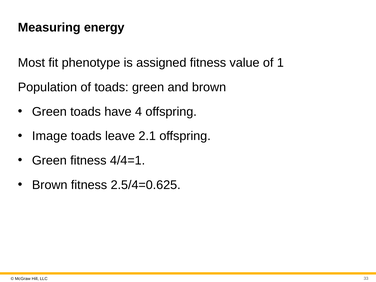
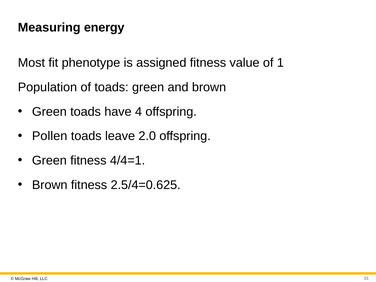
Image: Image -> Pollen (50, 136)
2.1: 2.1 -> 2.0 (147, 136)
